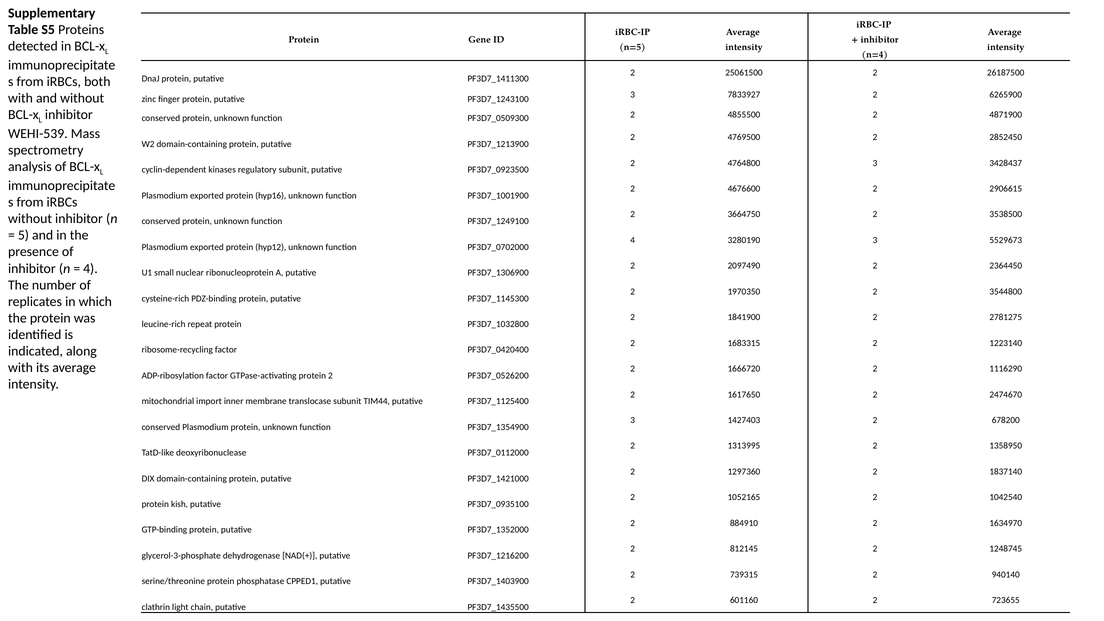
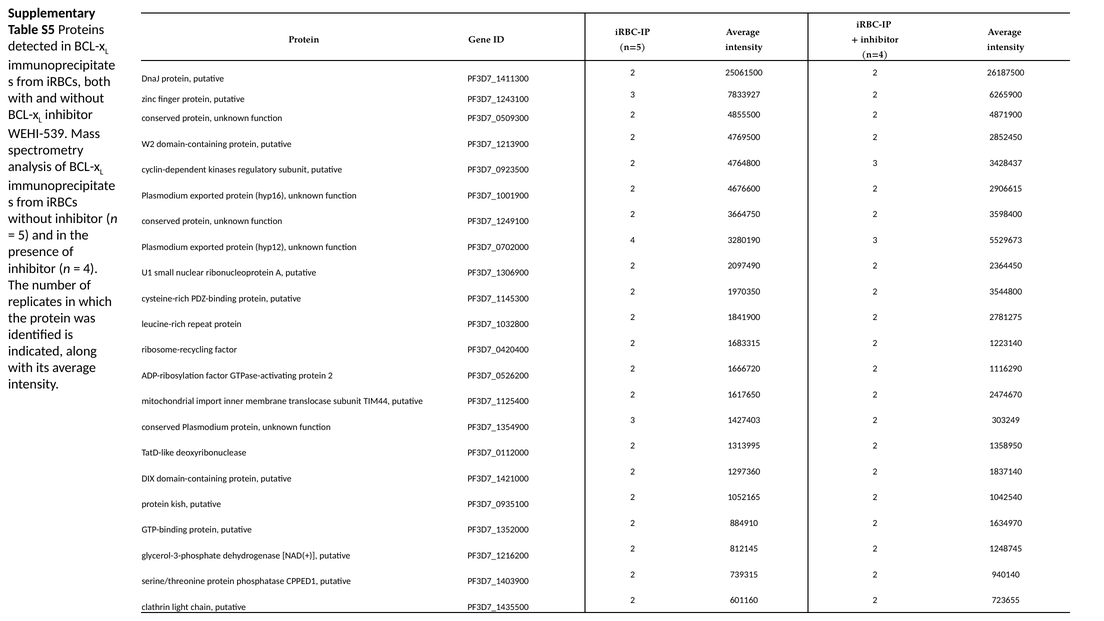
3538500: 3538500 -> 3598400 (1006, 214)
678200: 678200 -> 303249 (1006, 420)
